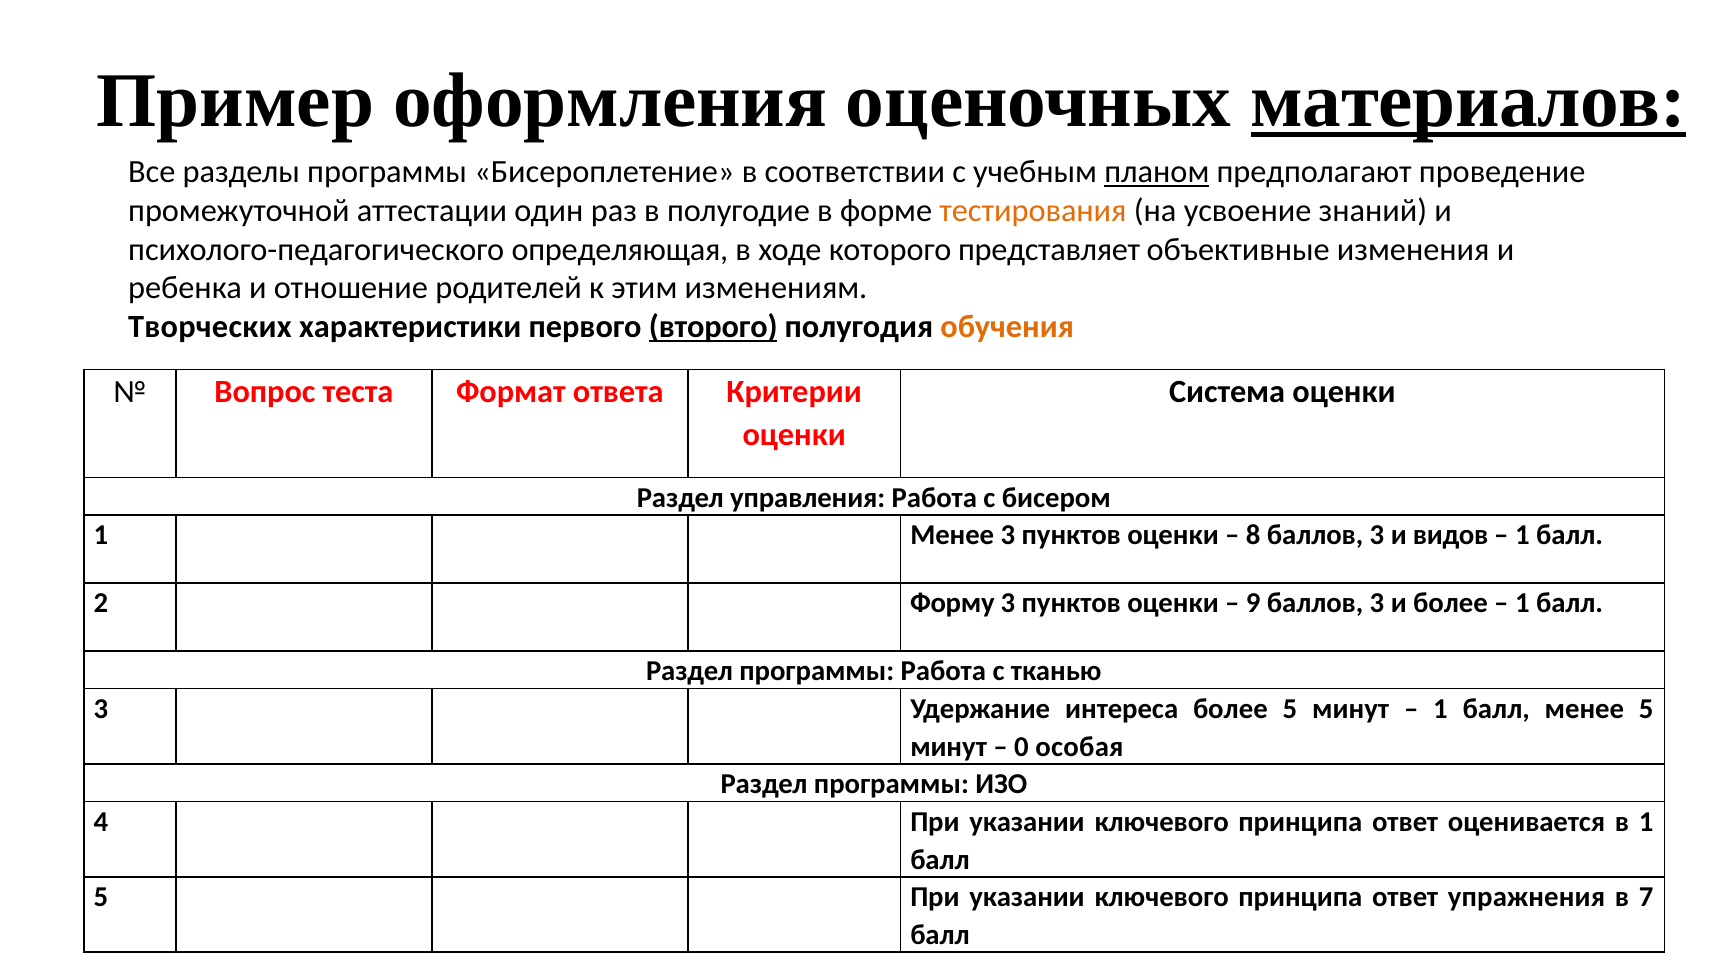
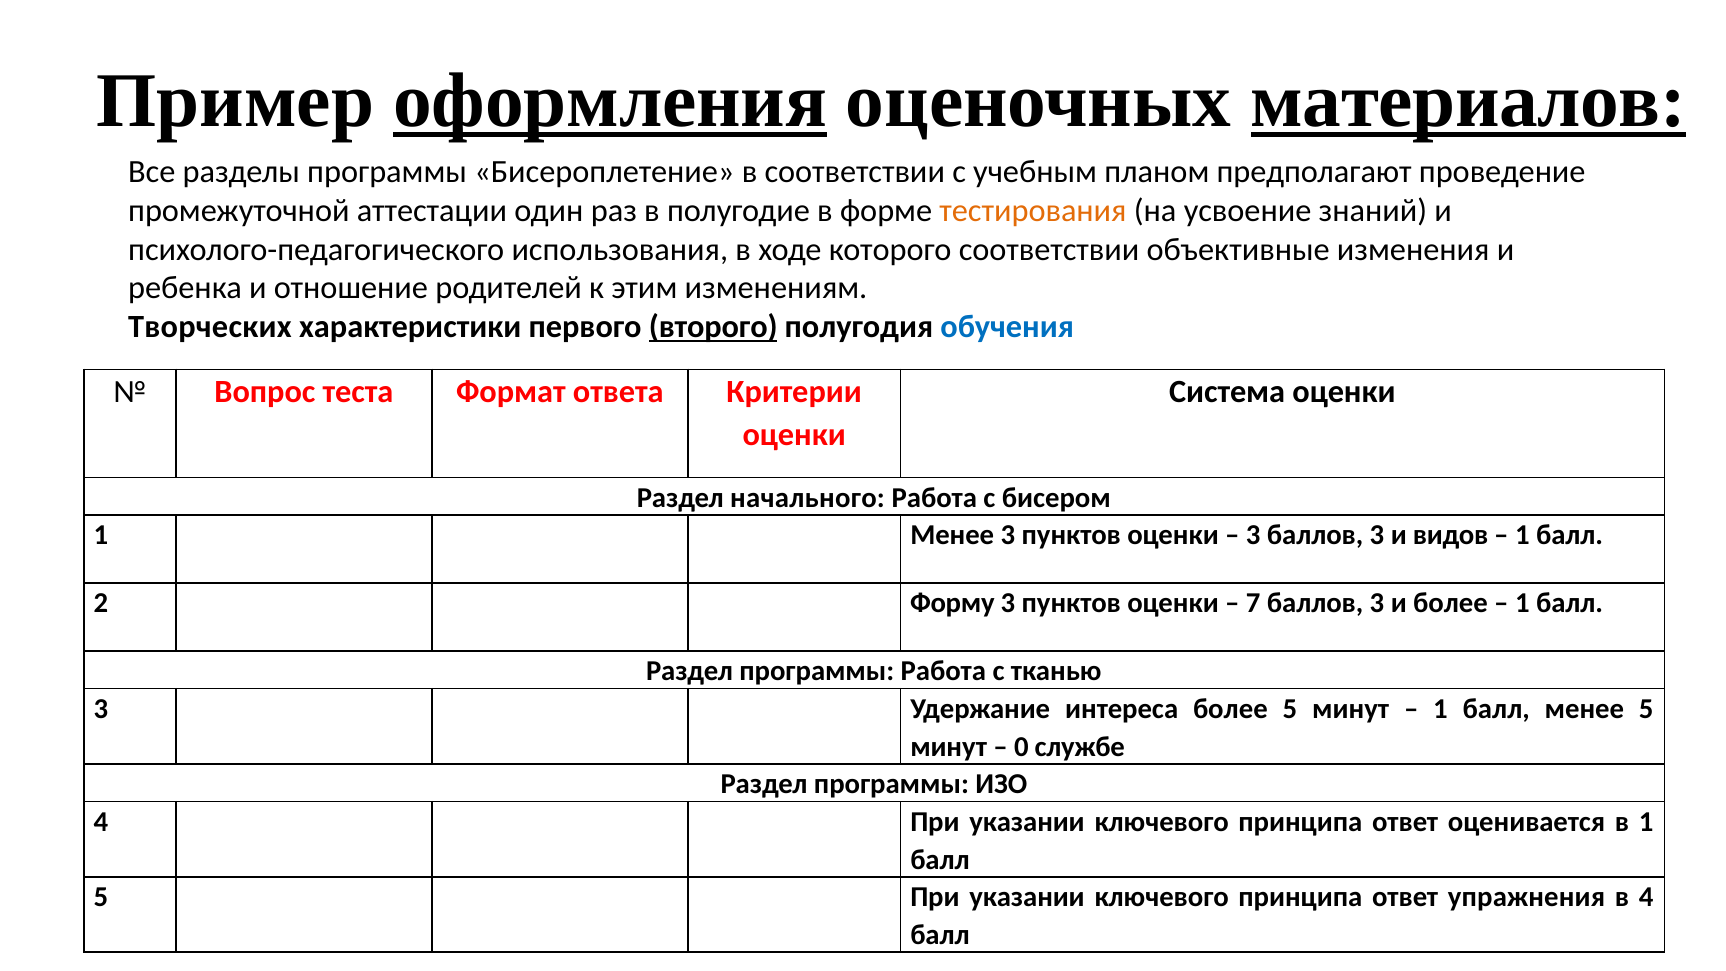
оформления underline: none -> present (610, 101)
планом underline: present -> none (1157, 172)
определяющая: определяющая -> использования (620, 249)
которого представляет: представляет -> соответствии (1049, 249)
обучения colour: orange -> blue (1007, 327)
управления: управления -> начального (808, 498)
8: 8 -> 3 (1253, 535)
9: 9 -> 7 (1253, 603)
особая: особая -> службе (1080, 747)
в 7: 7 -> 4 (1646, 897)
